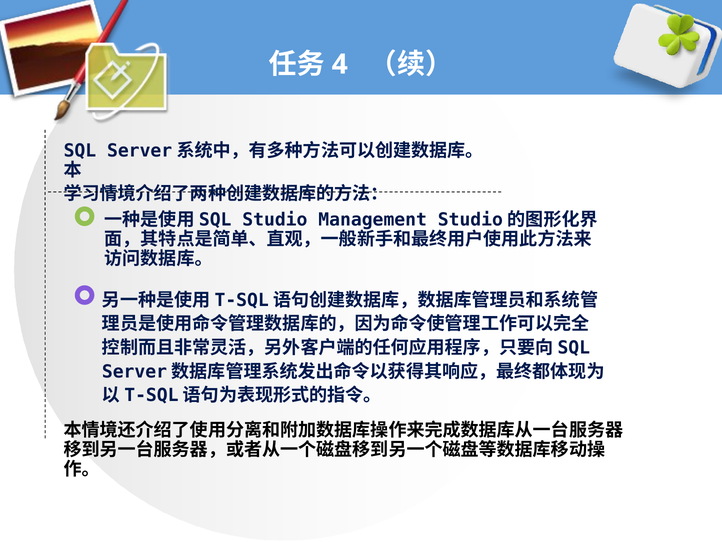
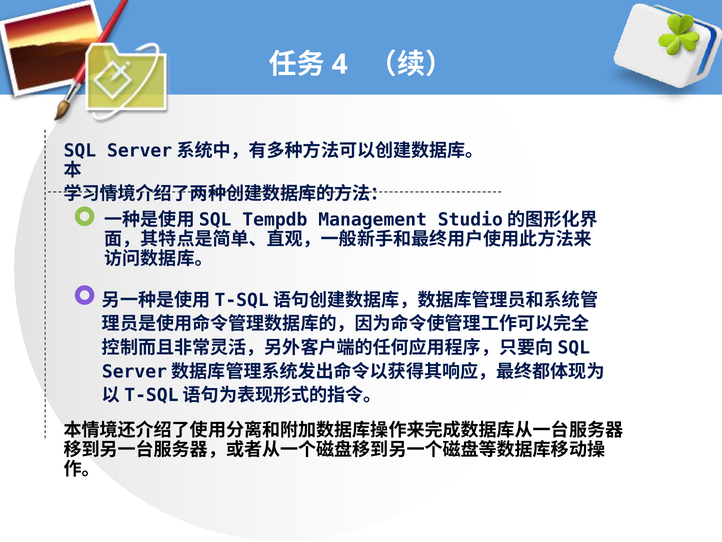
Studio: Studio -> Tempdb (275, 219)
